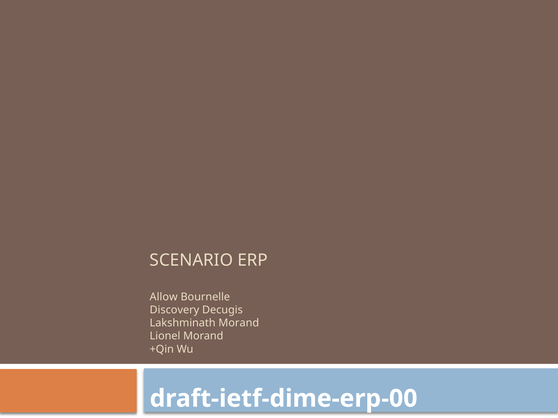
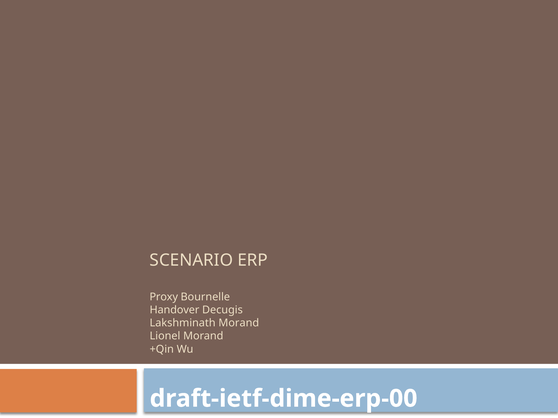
Allow: Allow -> Proxy (164, 297)
Discovery: Discovery -> Handover (175, 310)
